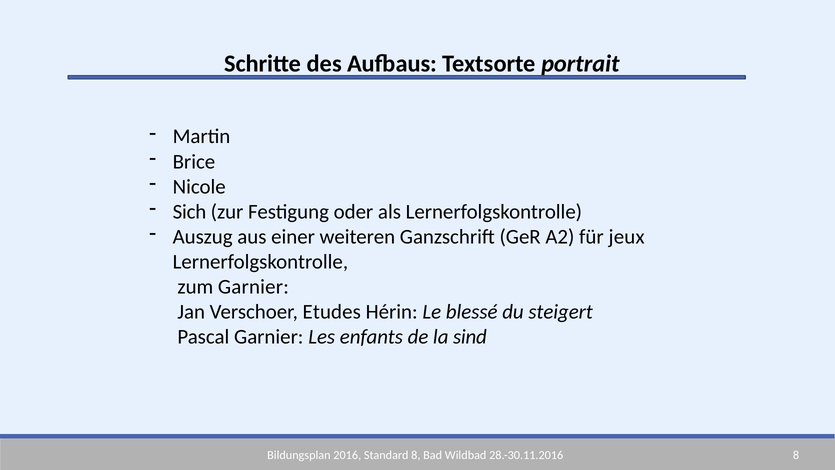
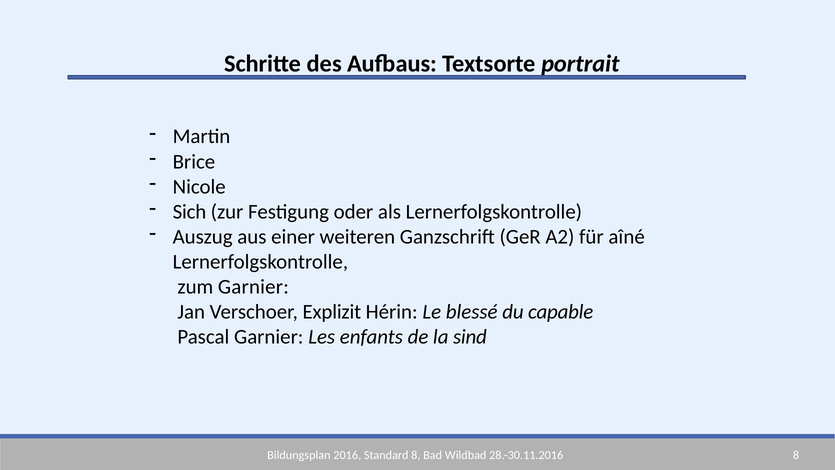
jeux: jeux -> aîné (627, 237)
Etudes: Etudes -> Explizit (332, 312)
steigert: steigert -> capable (561, 312)
